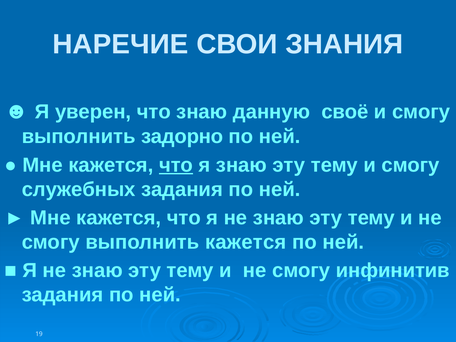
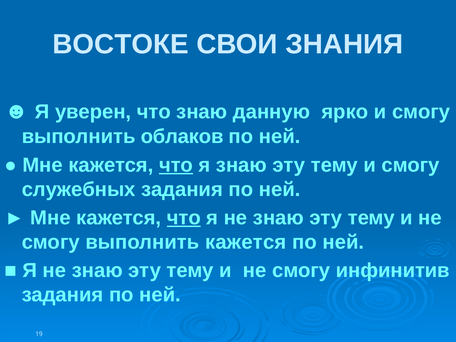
НАРЕЧИЕ: НАРЕЧИЕ -> ВОСТОКЕ (120, 44)
своё: своё -> ярко (345, 112)
задорно: задорно -> облаков (182, 137)
что underline: none -> present (184, 218)
